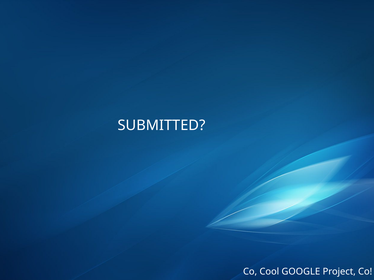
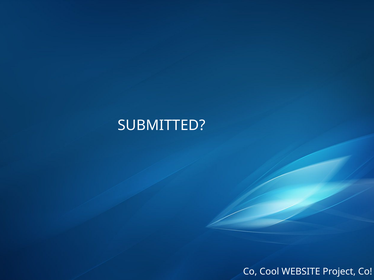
GOOGLE: GOOGLE -> WEBSITE (301, 272)
